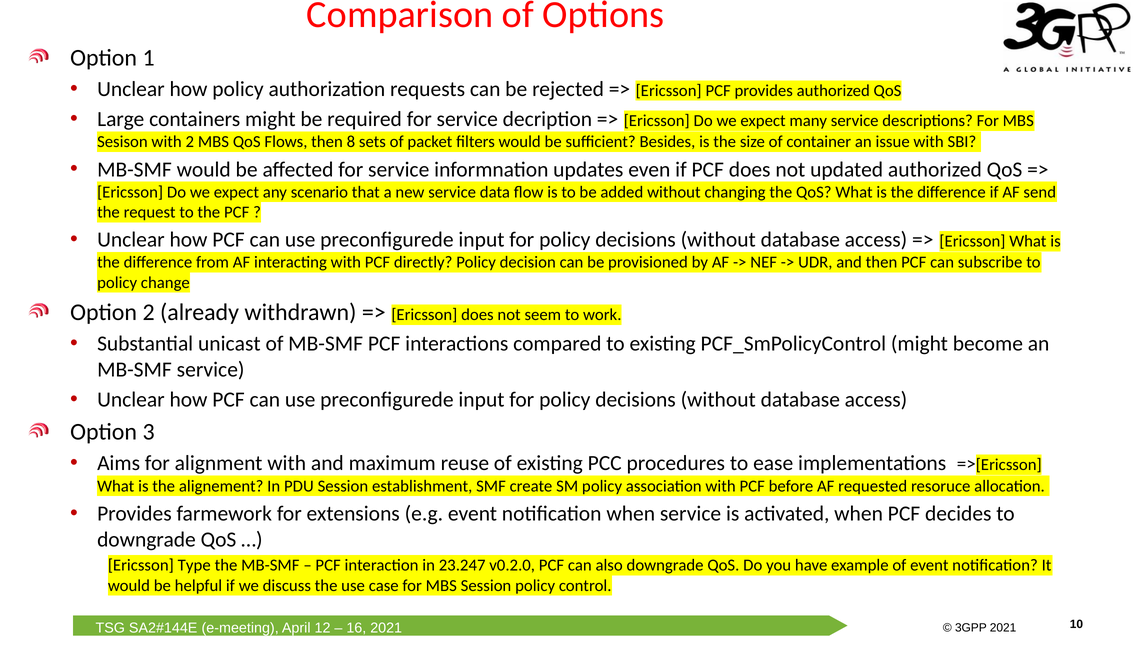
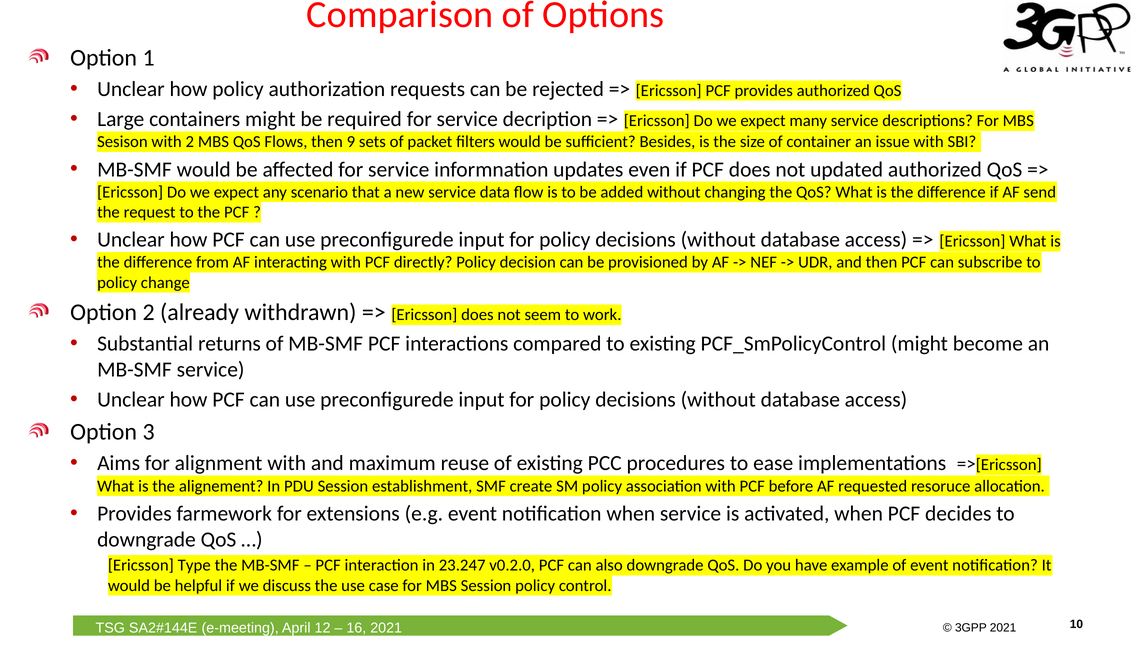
8: 8 -> 9 (351, 142)
unicast: unicast -> returns (229, 344)
